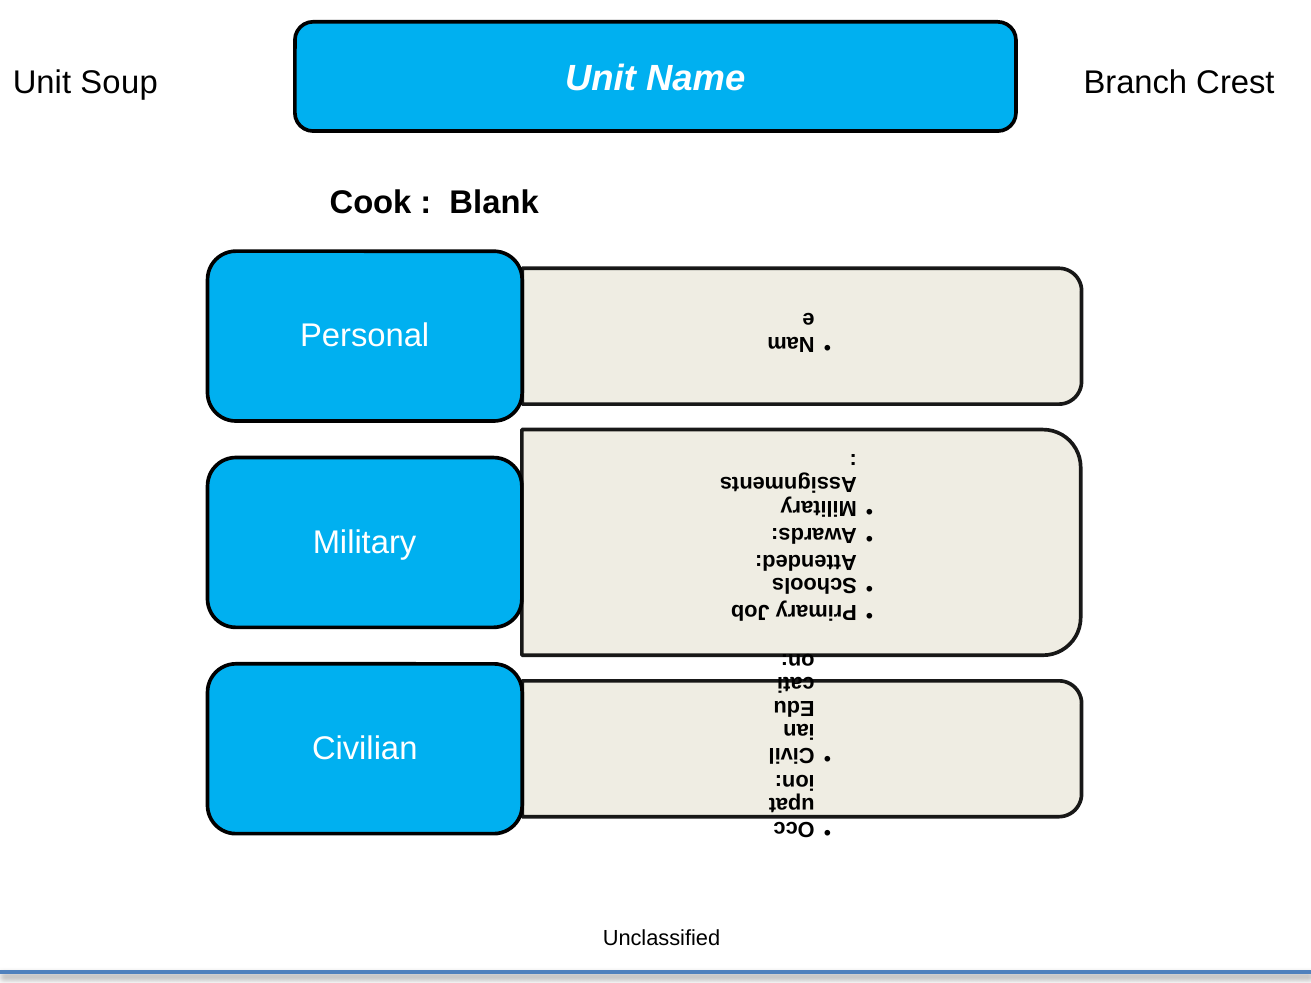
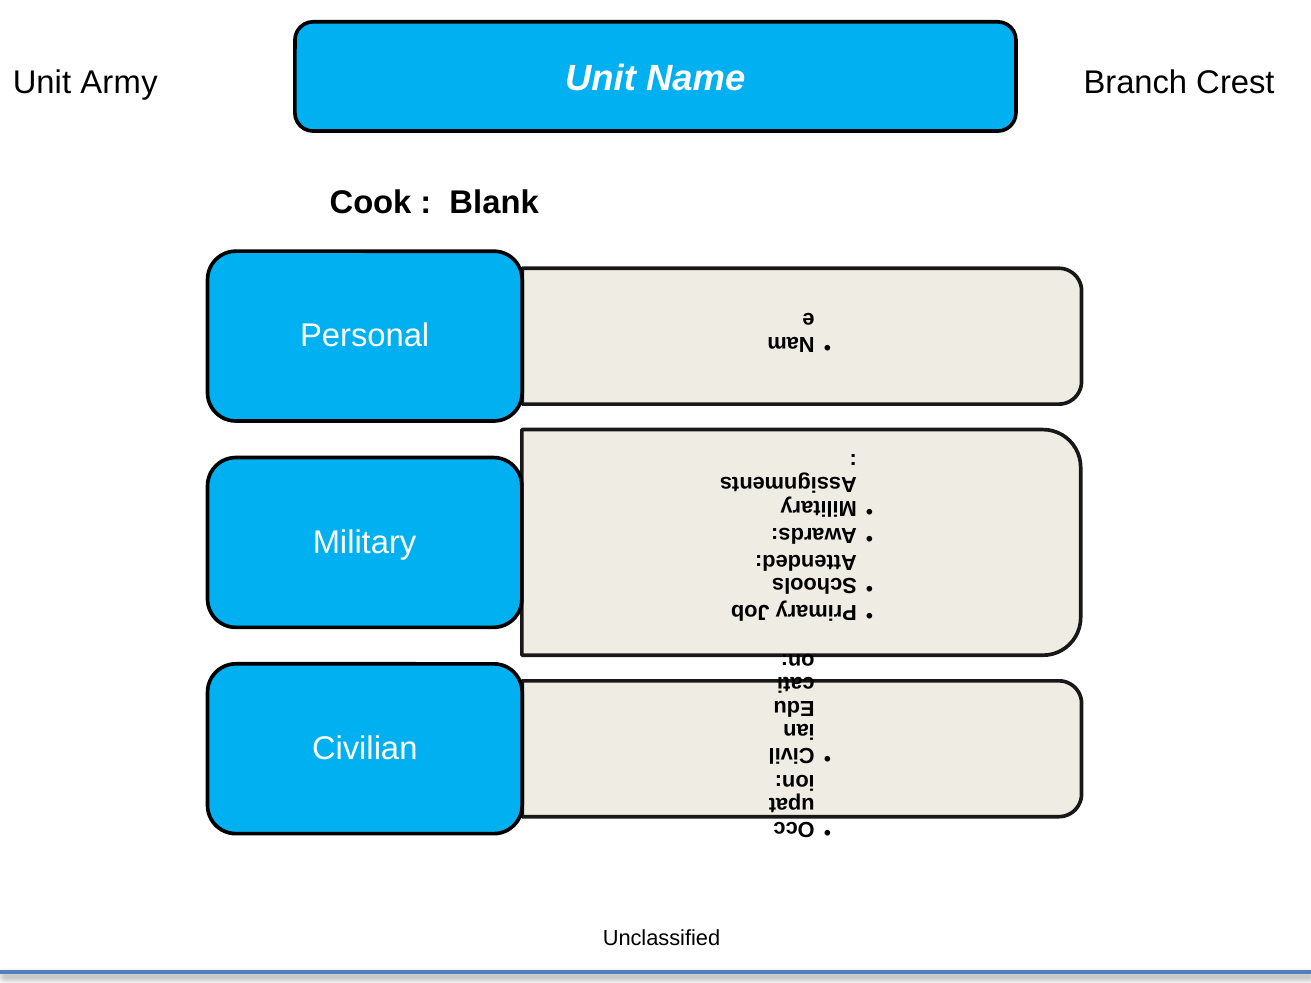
Soup: Soup -> Army (119, 83)
